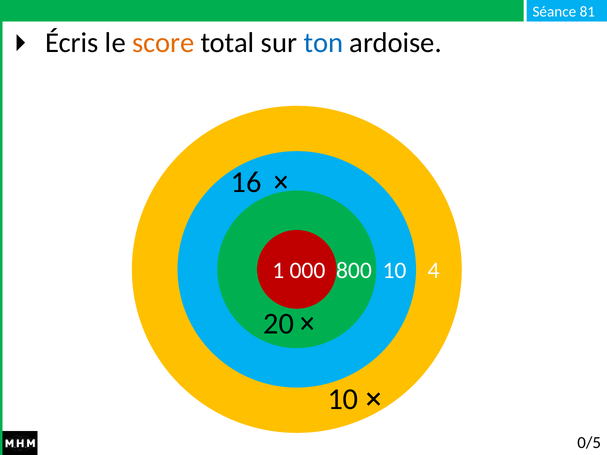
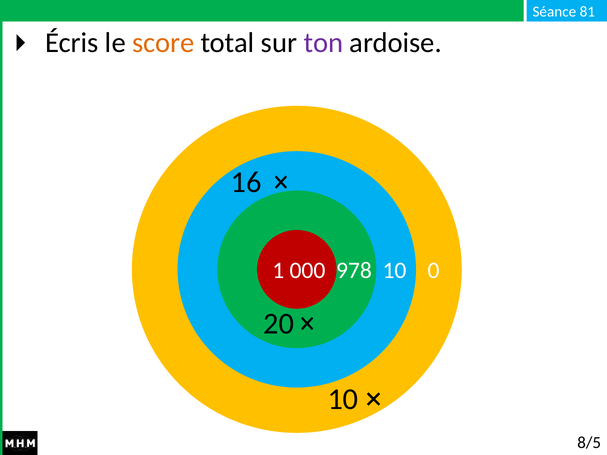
ton colour: blue -> purple (323, 43)
800: 800 -> 978 (354, 271)
4: 4 -> 0 (434, 271)
0/5: 0/5 -> 8/5 (589, 443)
